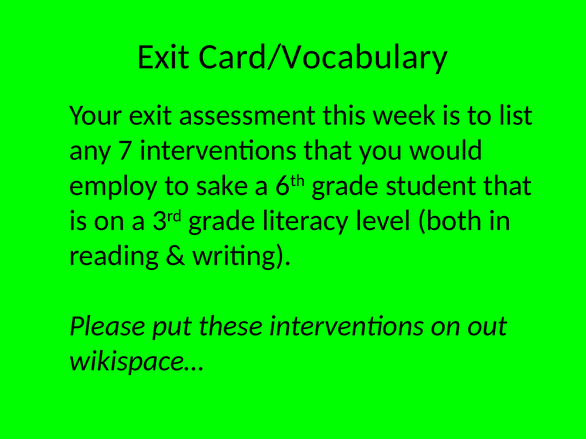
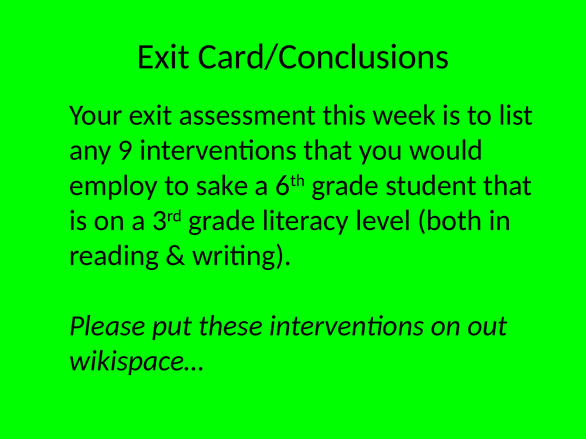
Card/Vocabulary: Card/Vocabulary -> Card/Conclusions (323, 57)
7: 7 -> 9 (125, 150)
